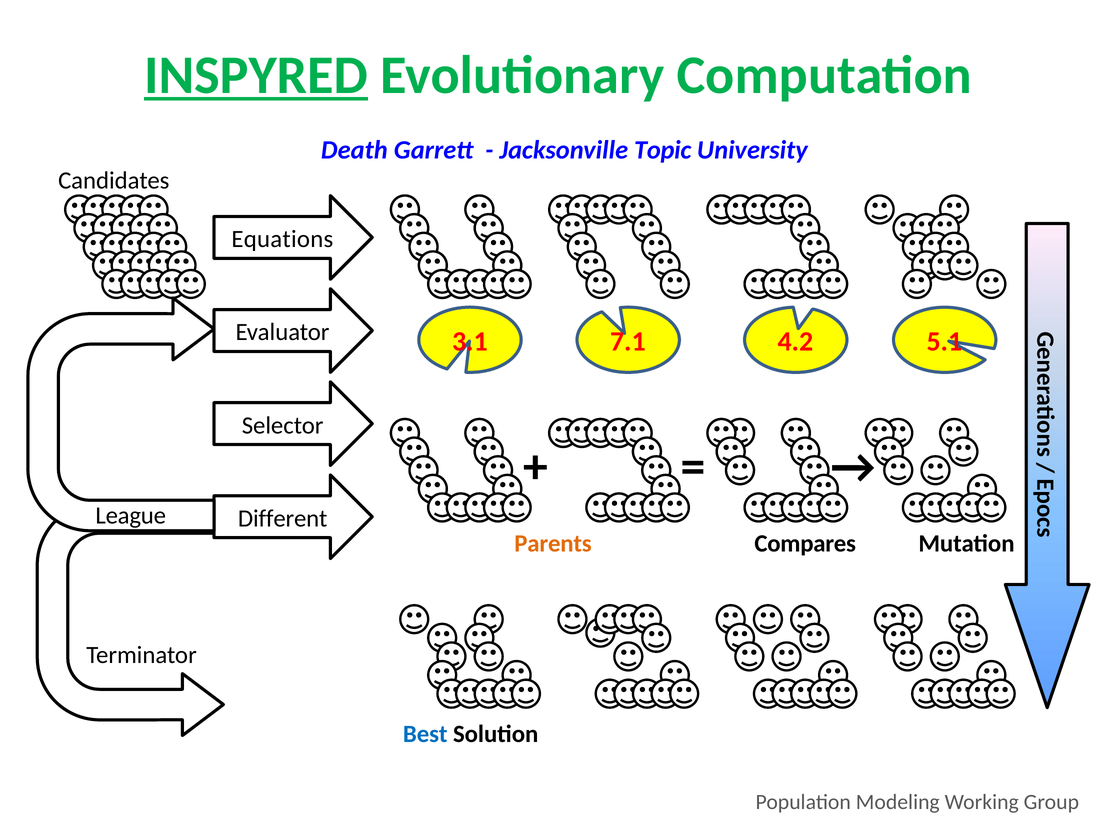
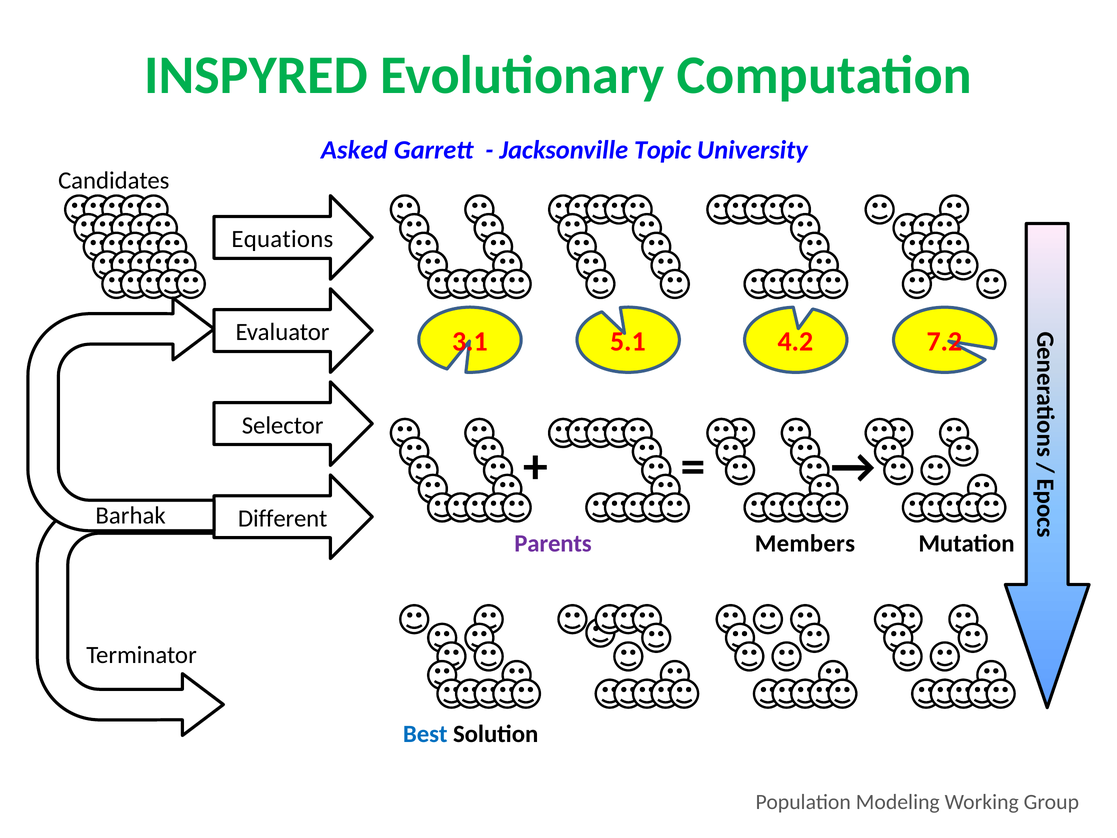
INSPYRED underline: present -> none (256, 75)
Death: Death -> Asked (354, 150)
7.1: 7.1 -> 5.1 (628, 342)
5.1: 5.1 -> 7.2 (945, 342)
League: League -> Barhak (131, 515)
Parents colour: orange -> purple (553, 543)
Compares: Compares -> Members (805, 543)
